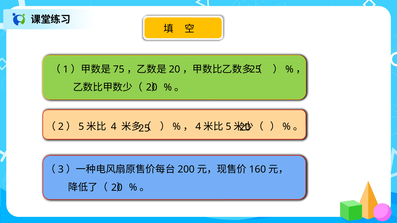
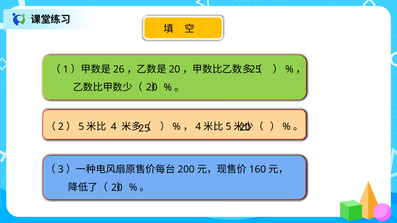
75: 75 -> 26 (119, 69)
